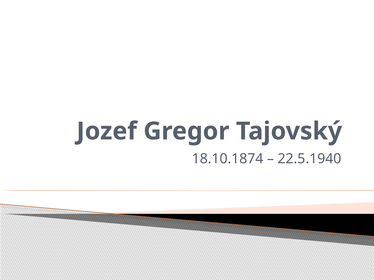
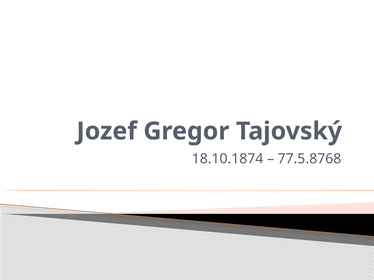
22.5.1940: 22.5.1940 -> 77.5.8768 (310, 159)
